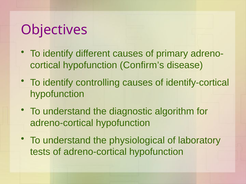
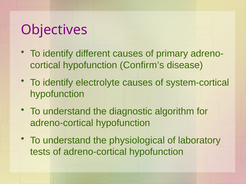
controlling: controlling -> electrolyte (98, 83)
identify-cortical: identify-cortical -> system-cortical (197, 83)
